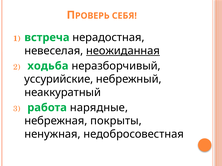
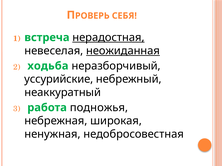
нерадостная underline: none -> present (108, 38)
нарядные: нарядные -> подножья (99, 108)
покрыты: покрыты -> широкая (116, 121)
